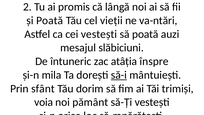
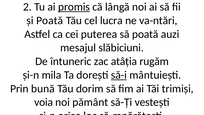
promis underline: none -> present (74, 7)
vieții: vieții -> lucra (111, 20)
cei vestești: vestești -> puterea (99, 34)
înspre: înspre -> rugăm (154, 61)
sfânt: sfânt -> bună (43, 88)
